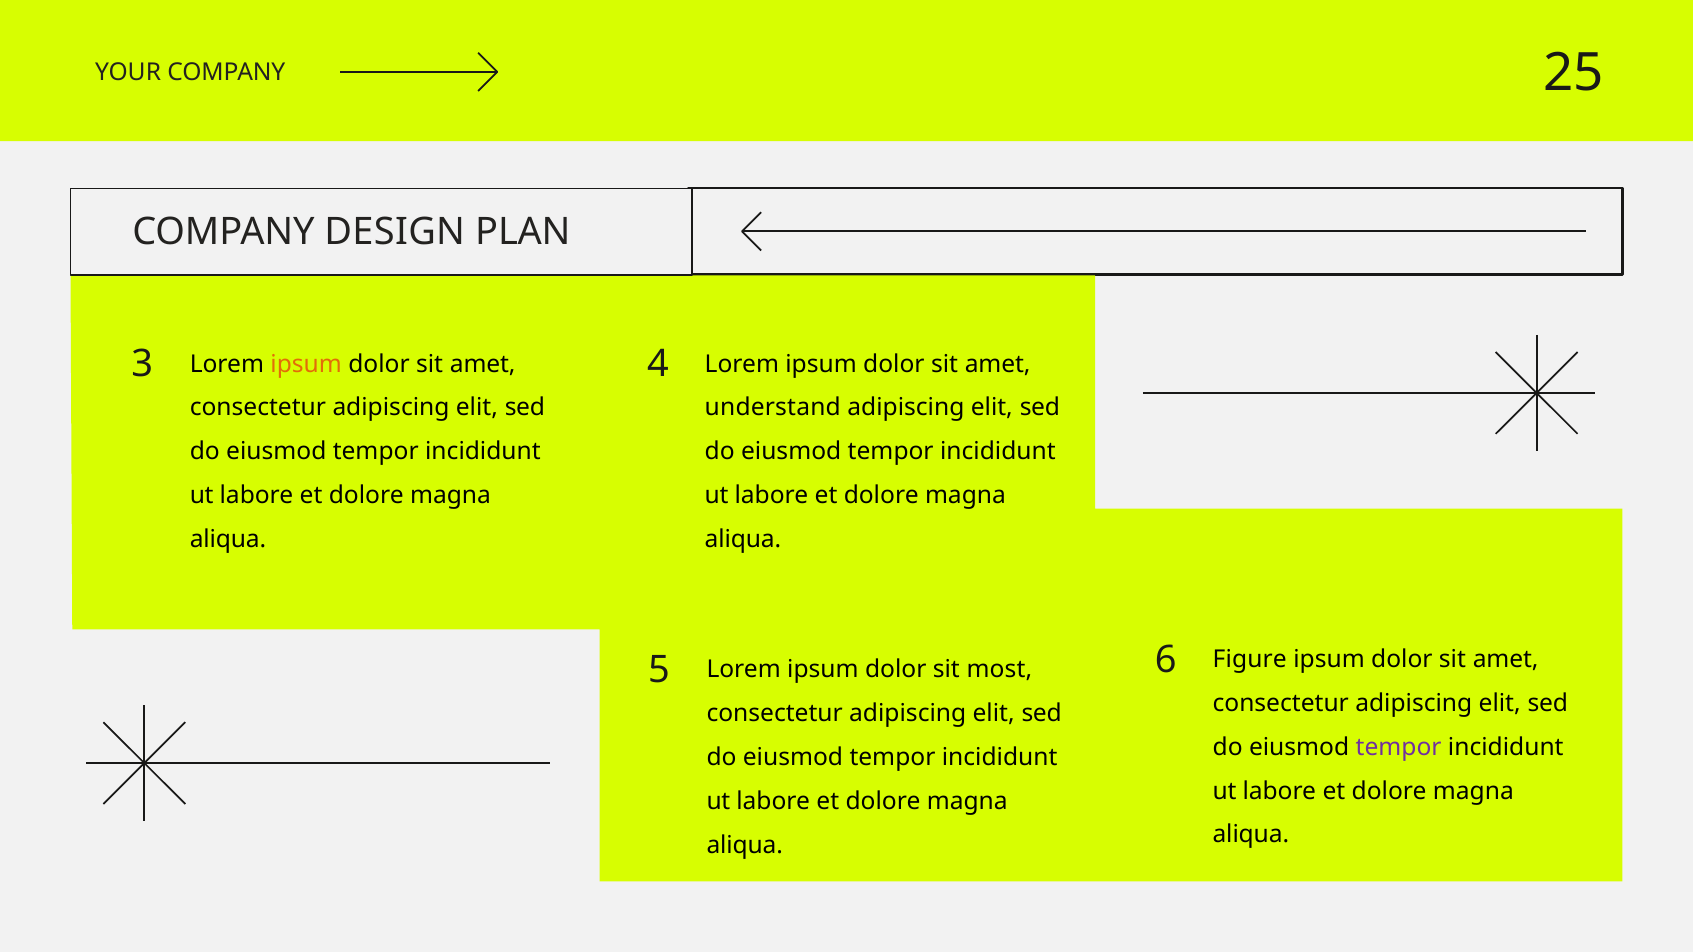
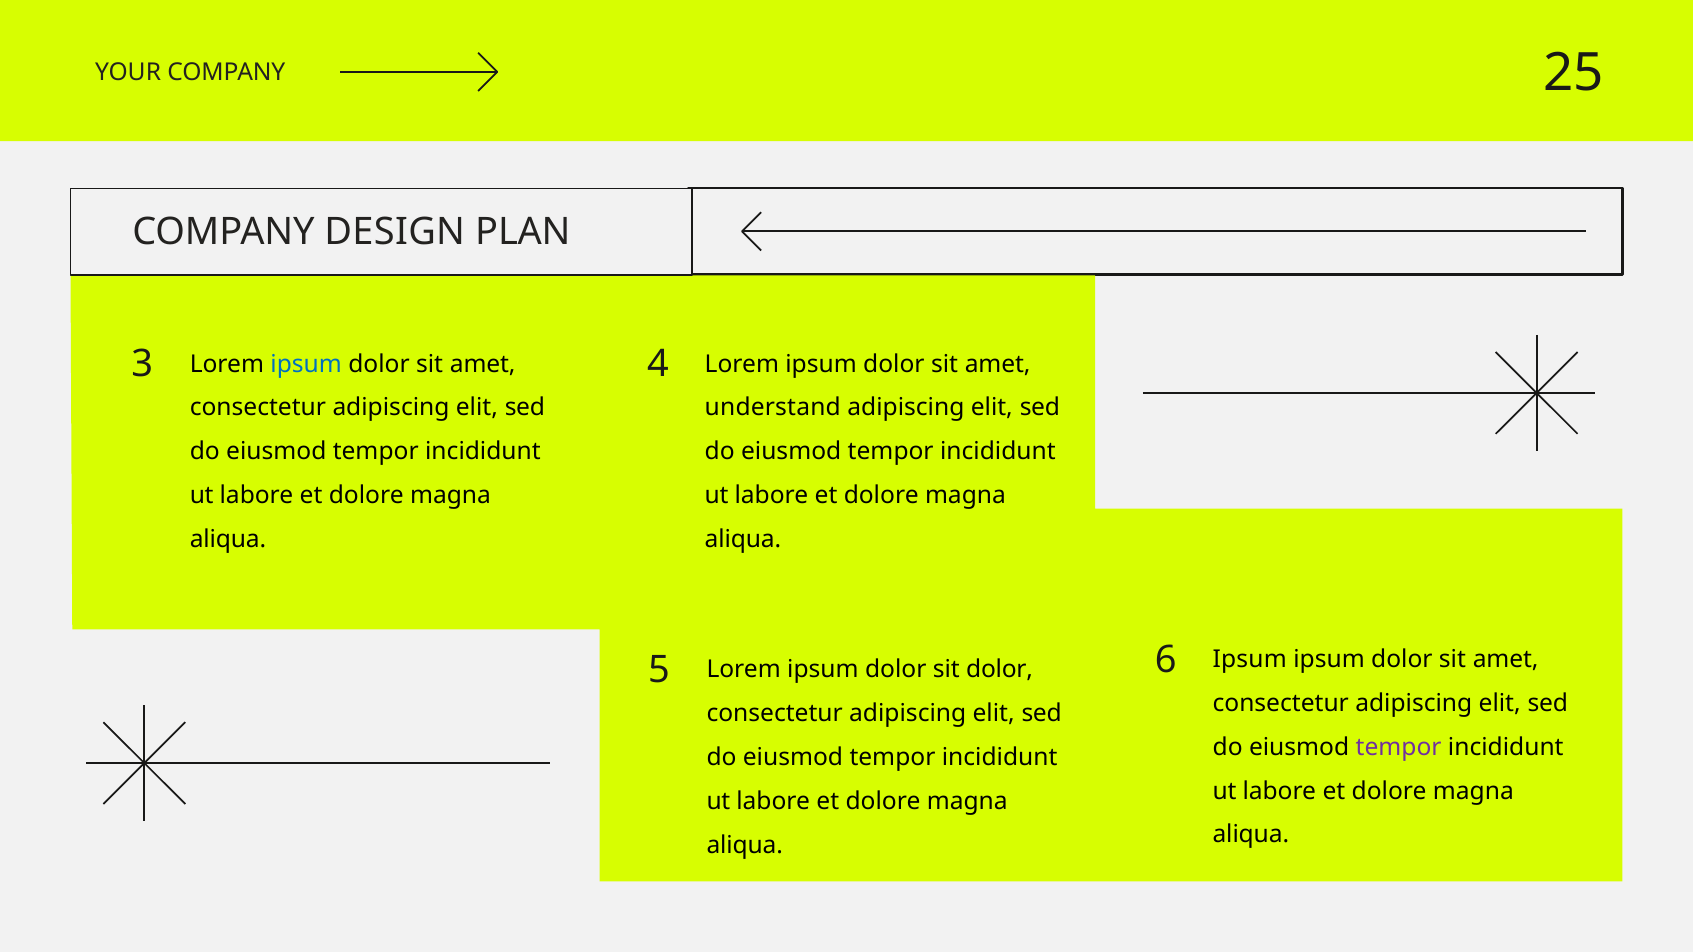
ipsum colour: orange -> blue (306, 364)
5 Figure: Figure -> Ipsum (1250, 659)
sit most: most -> dolor (1000, 670)
